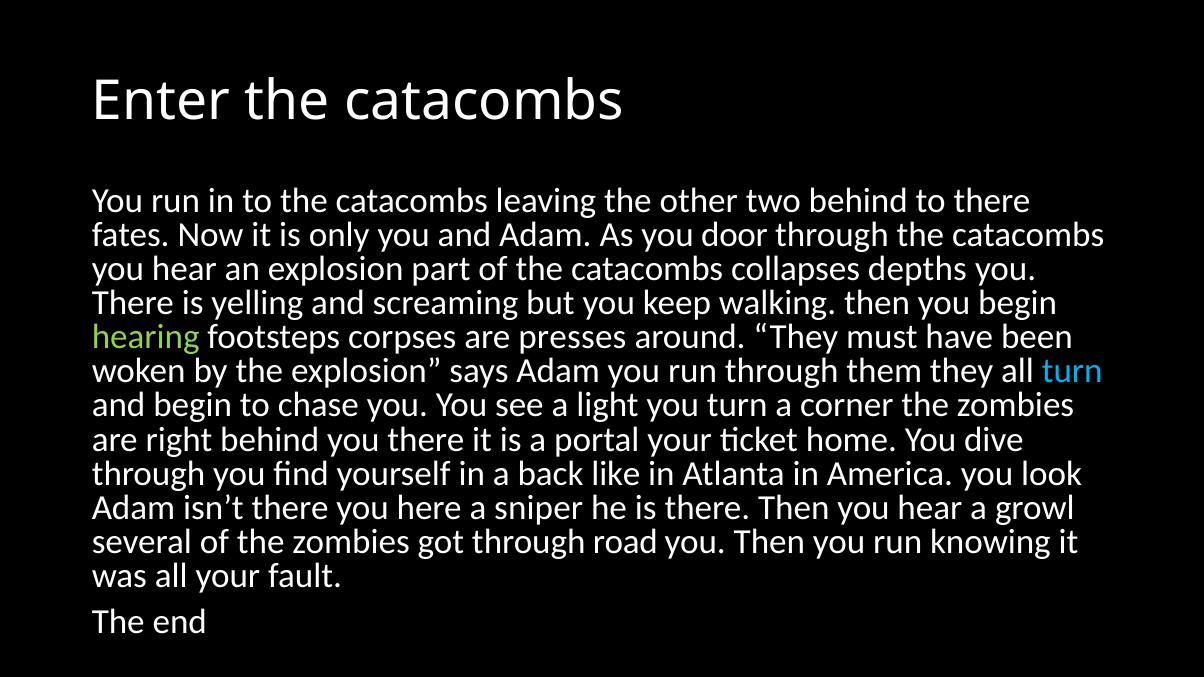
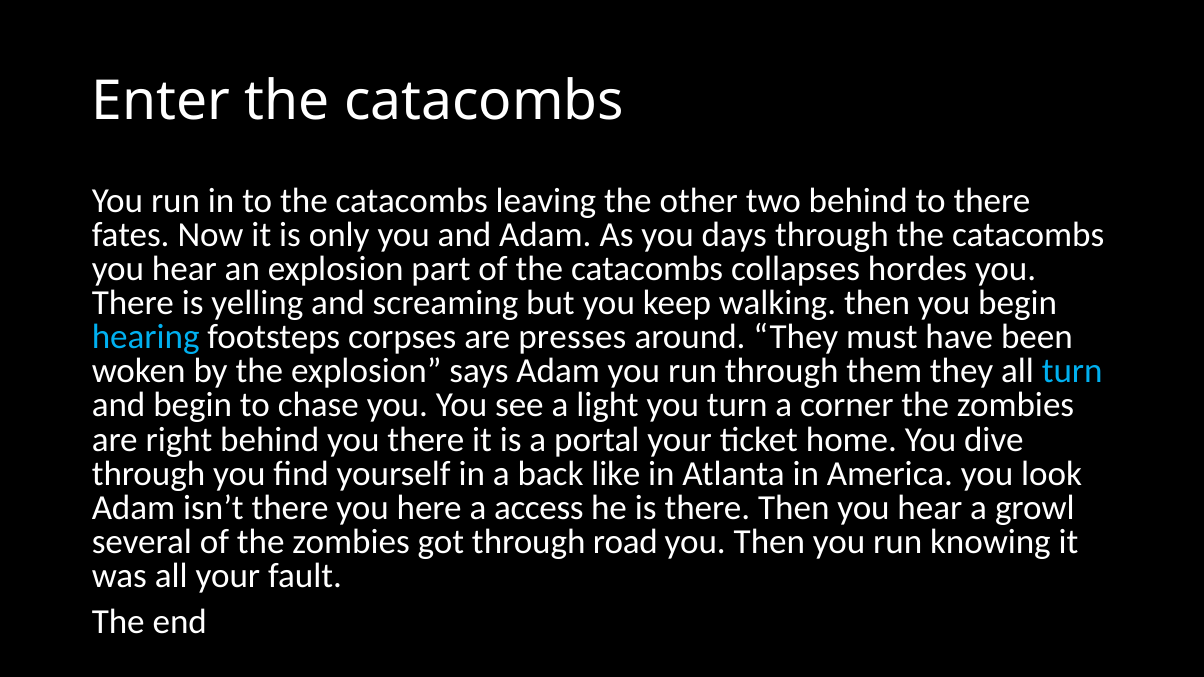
door: door -> days (734, 235)
depths: depths -> hordes (917, 269)
hearing colour: light green -> light blue (146, 337)
sniper: sniper -> access (539, 508)
